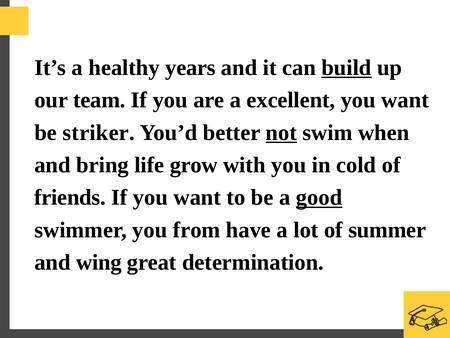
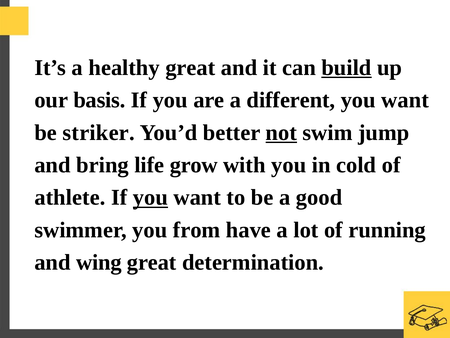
healthy years: years -> great (190, 68)
team: team -> basis (99, 100)
excellent: excellent -> different (291, 100)
when: when -> jump (384, 132)
friends: friends -> athlete (70, 197)
you underline: none -> present (150, 197)
good underline: present -> none (319, 197)
summer: summer -> running (387, 230)
